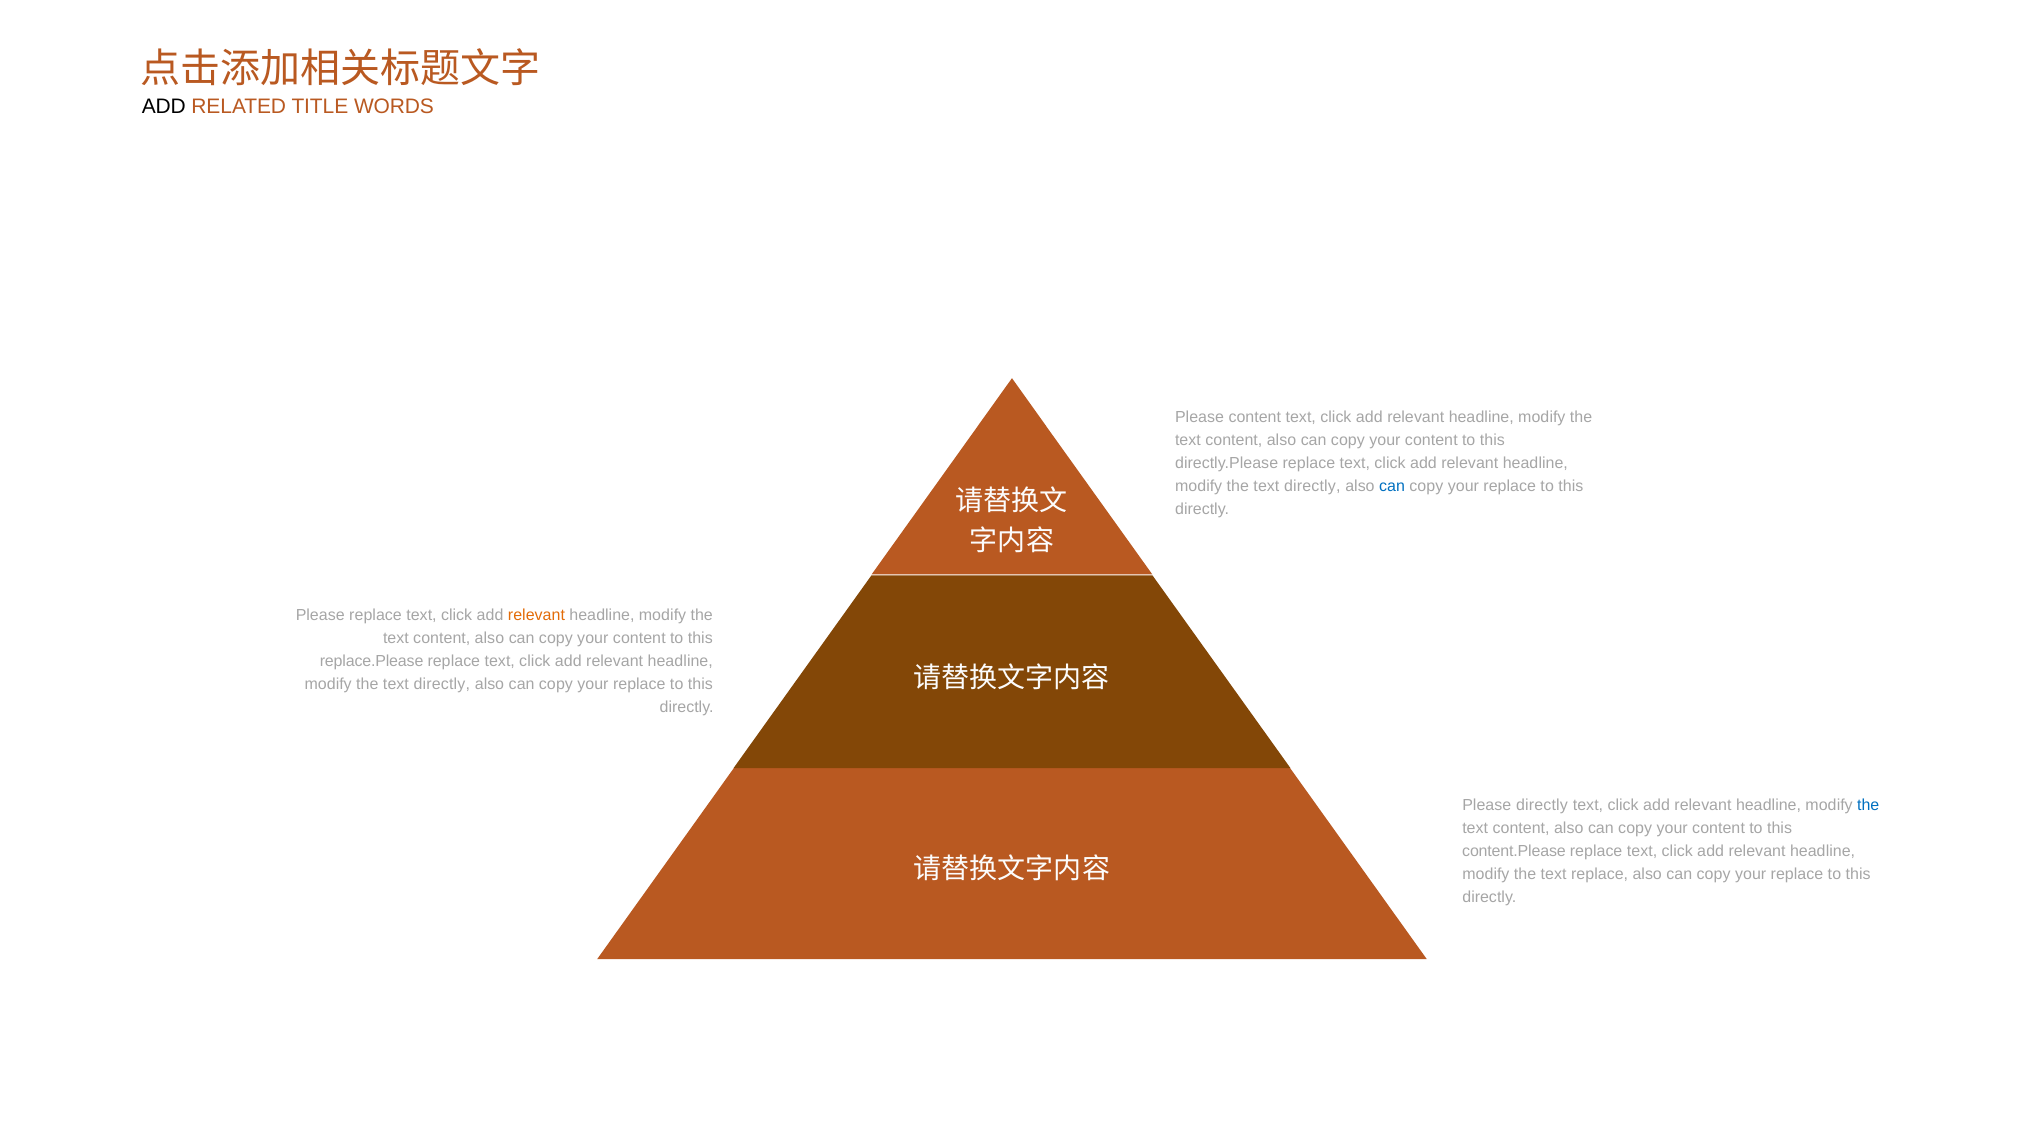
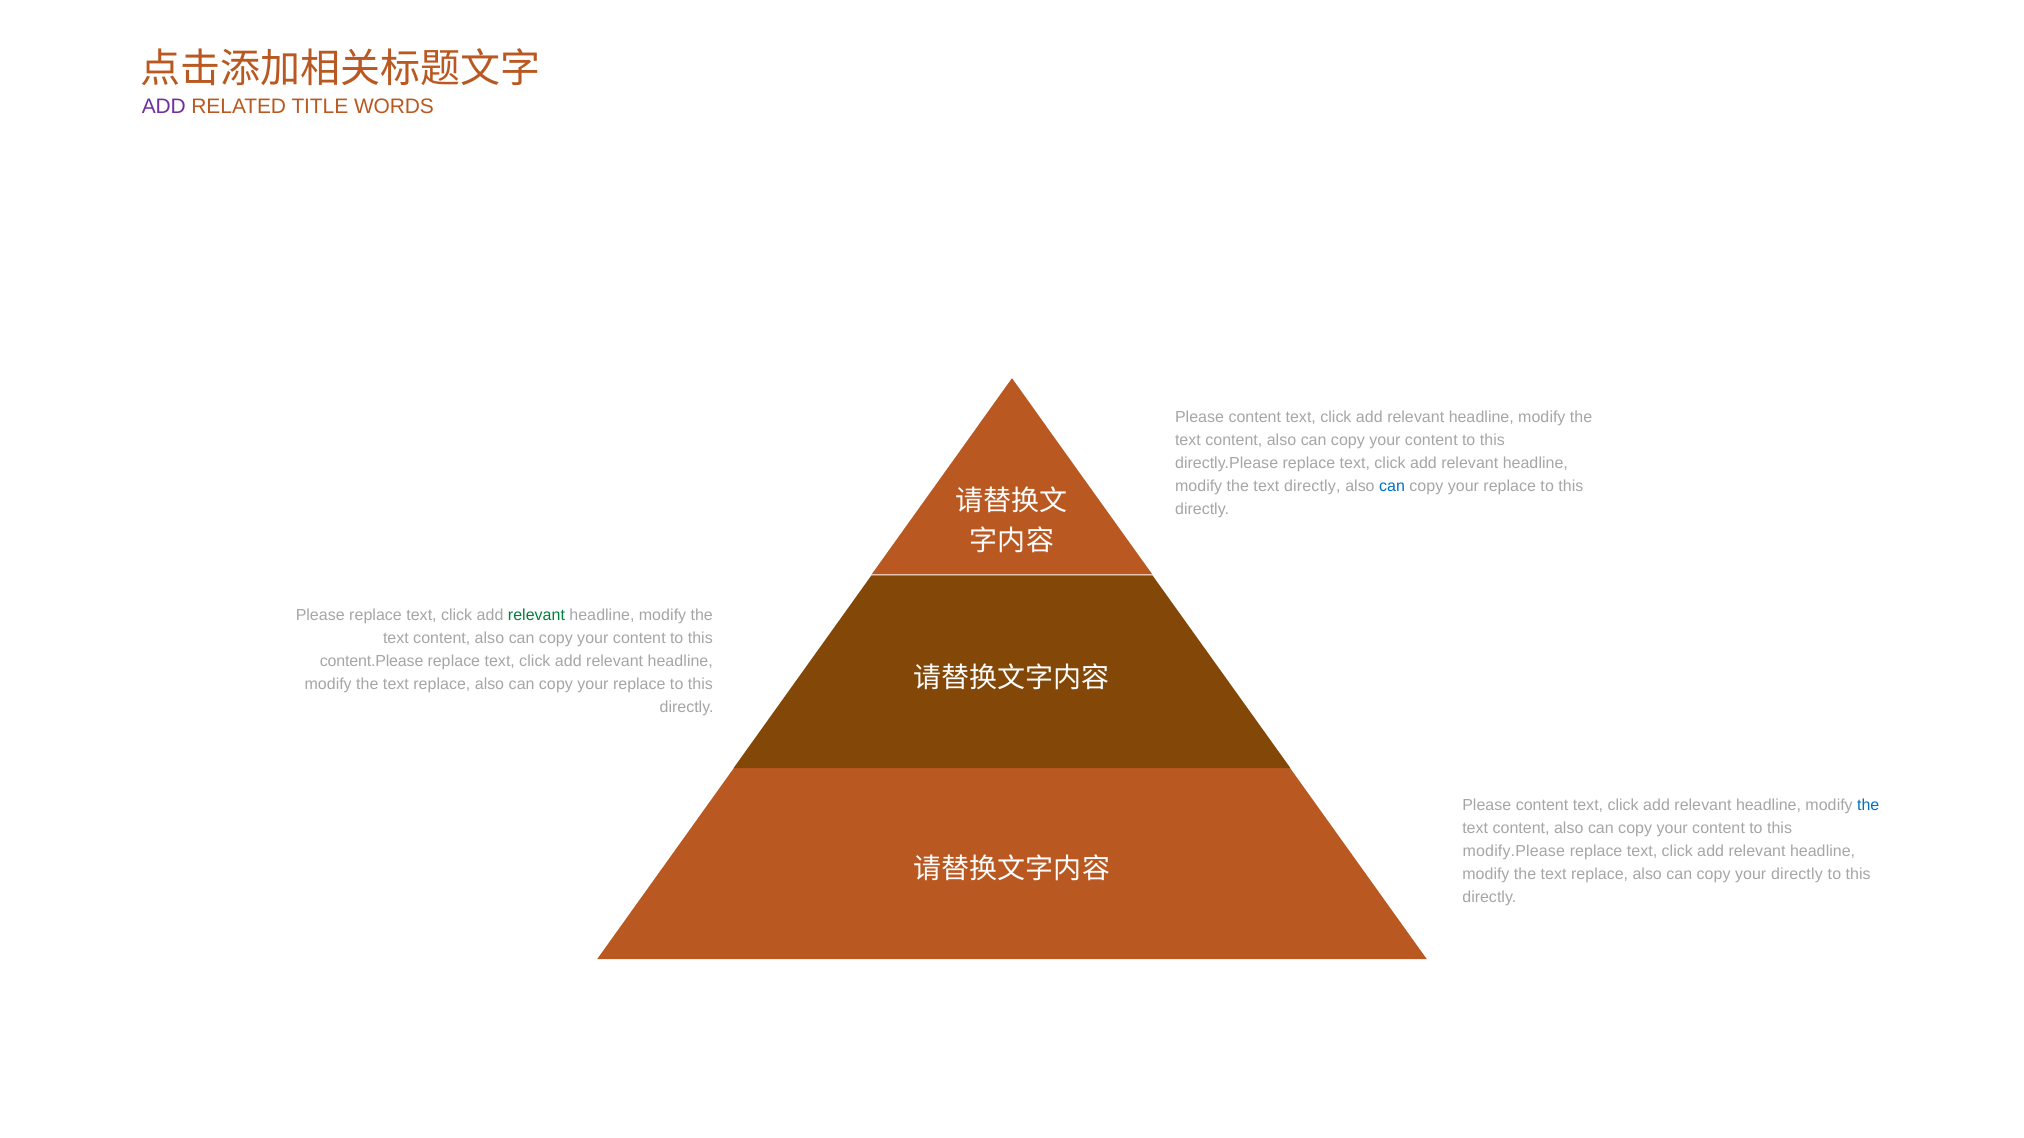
ADD colour: black -> purple (164, 106)
relevant colour: orange -> green (536, 616)
replace.Please: replace.Please -> content.Please (372, 662)
directly: directly -> replace (442, 685)
directly: directly -> content (1542, 806)
content.Please: content.Please -> modify.Please (1514, 852)
replace: replace -> directly (1797, 875)
